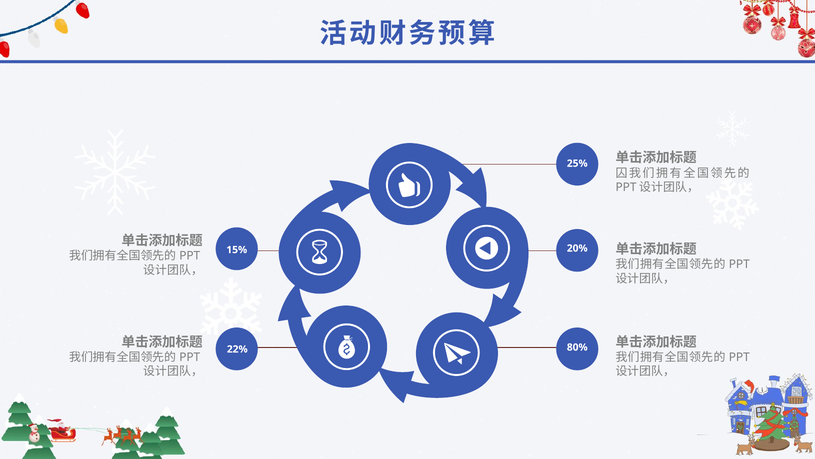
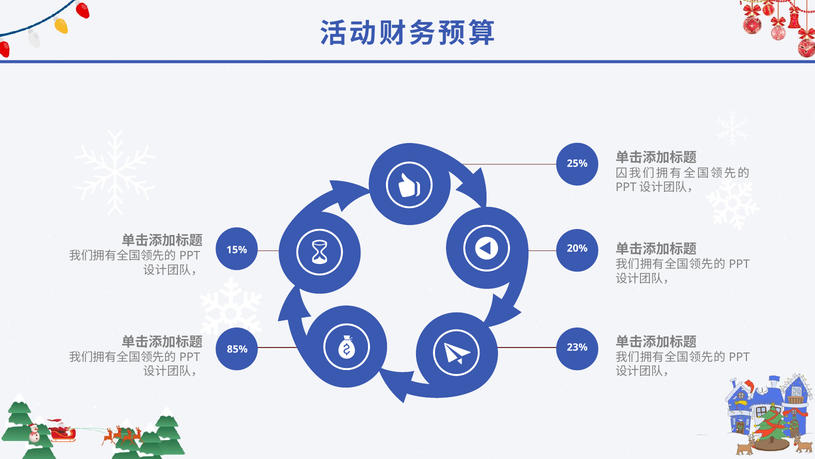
80%: 80% -> 23% (577, 347)
22%: 22% -> 85% (237, 349)
